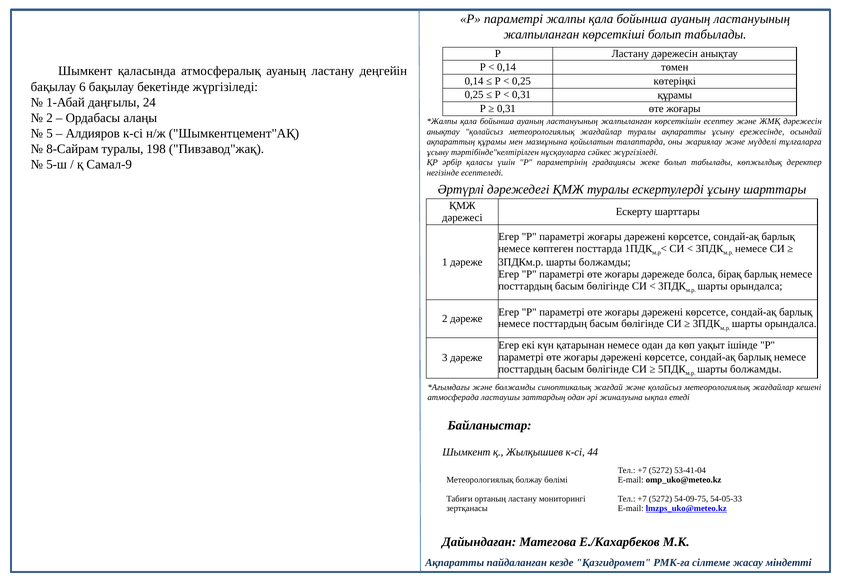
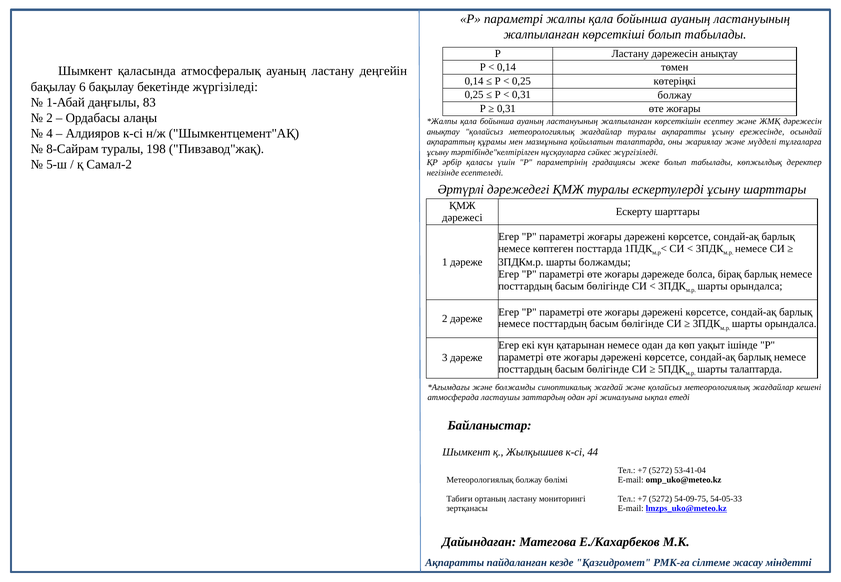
0,31 құрамы: құрамы -> болжау (675, 95)
24: 24 -> 83 (149, 102)
5: 5 -> 4 (50, 133)
Самал-9: Самал-9 -> Самал-2 (109, 164)
болжамды: болжамды -> талаптарда (756, 369)
